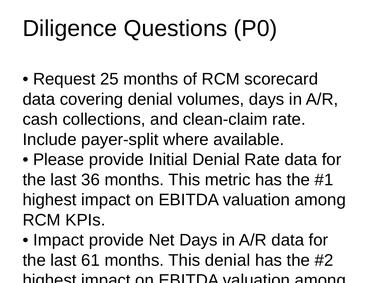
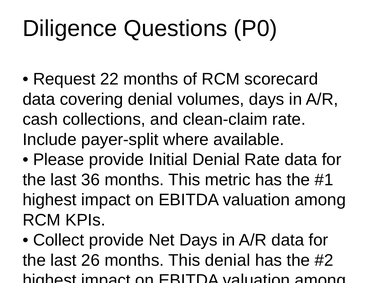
25: 25 -> 22 (109, 79)
Impact: Impact -> Collect (59, 240)
61: 61 -> 26 (91, 260)
